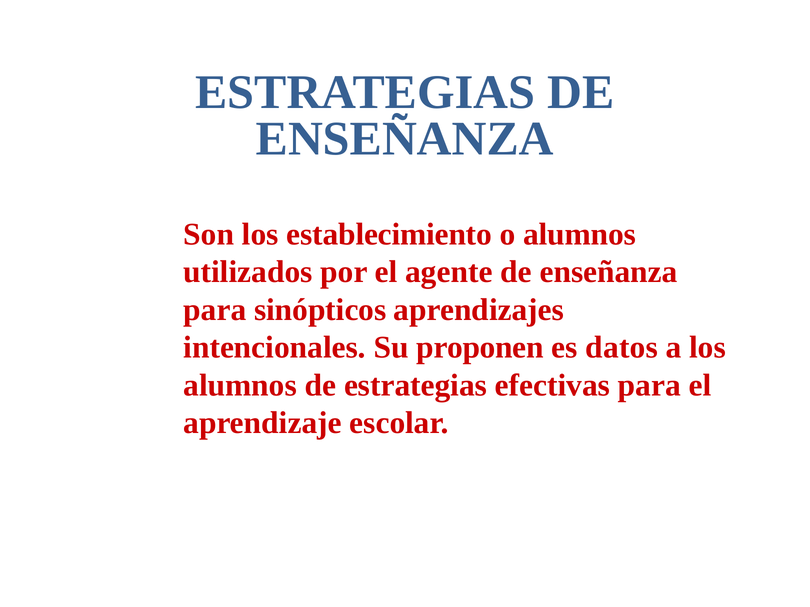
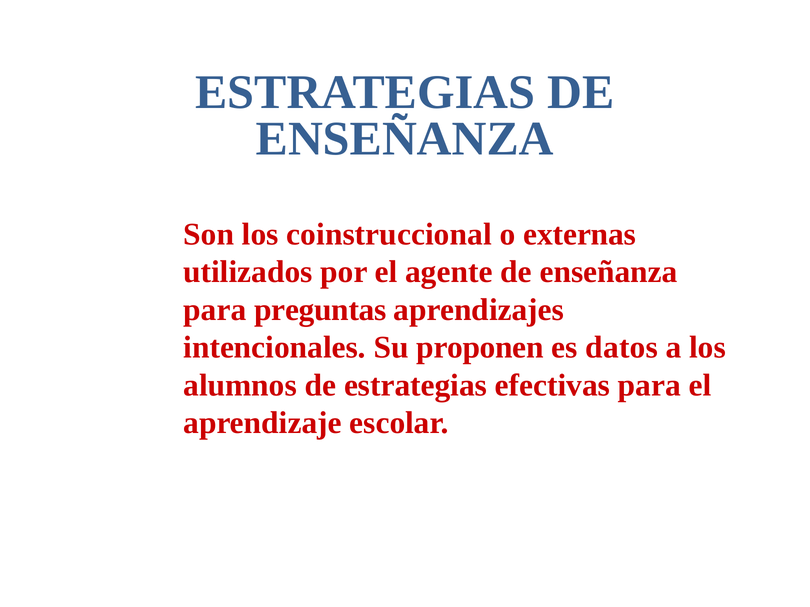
establecimiento: establecimiento -> coinstruccional (389, 234)
o alumnos: alumnos -> externas (580, 234)
sinópticos: sinópticos -> preguntas (320, 310)
